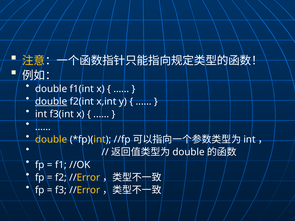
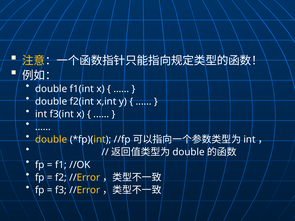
double underline: present -> none (51, 102)
